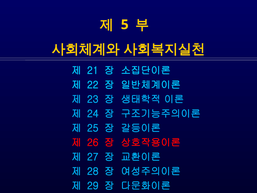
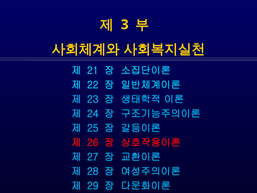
5: 5 -> 3 (125, 25)
